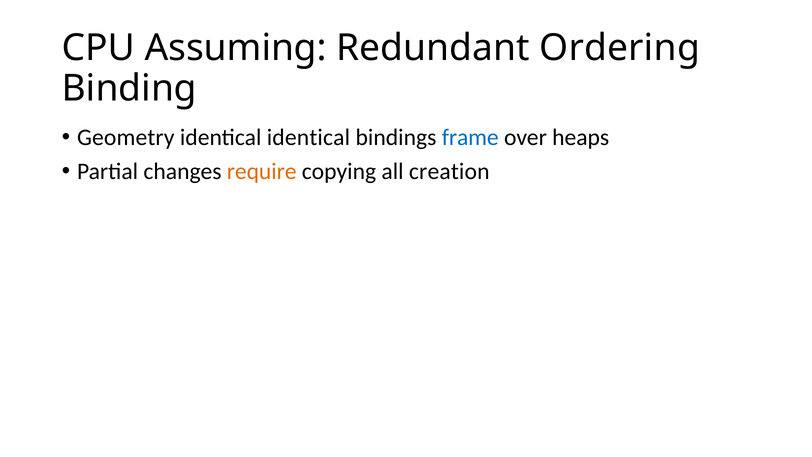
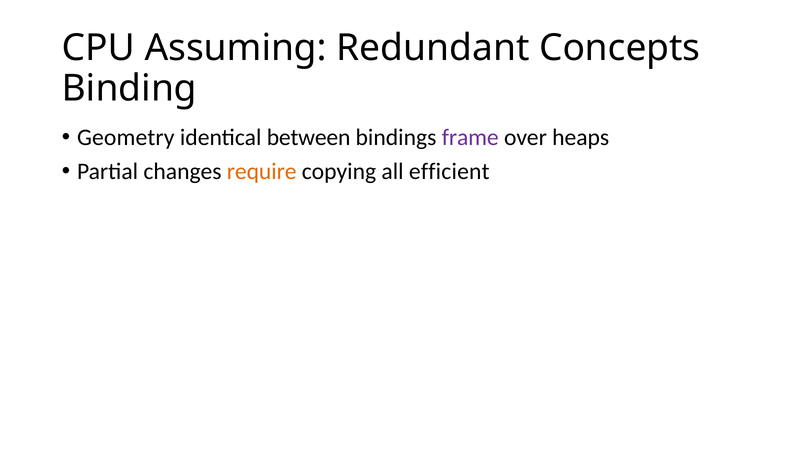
Ordering: Ordering -> Concepts (620, 48)
identical identical: identical -> between (309, 137)
frame colour: blue -> purple (470, 137)
creation: creation -> efficient (449, 171)
